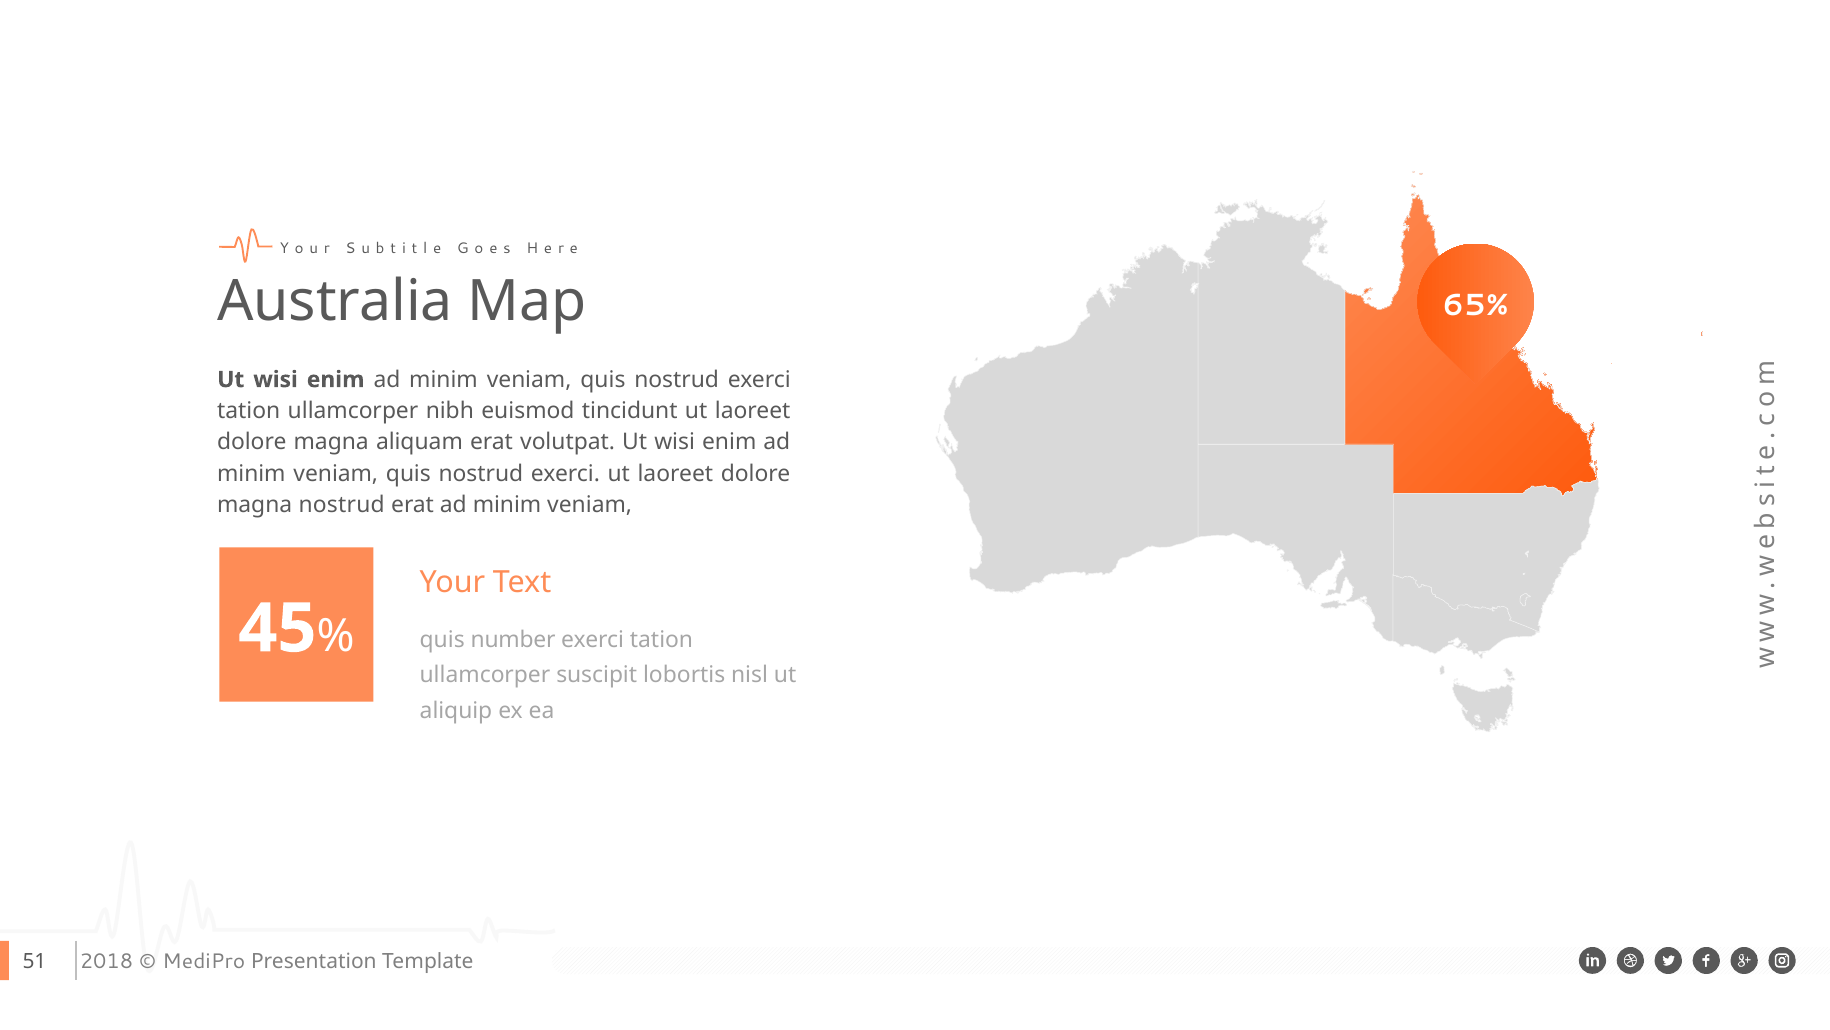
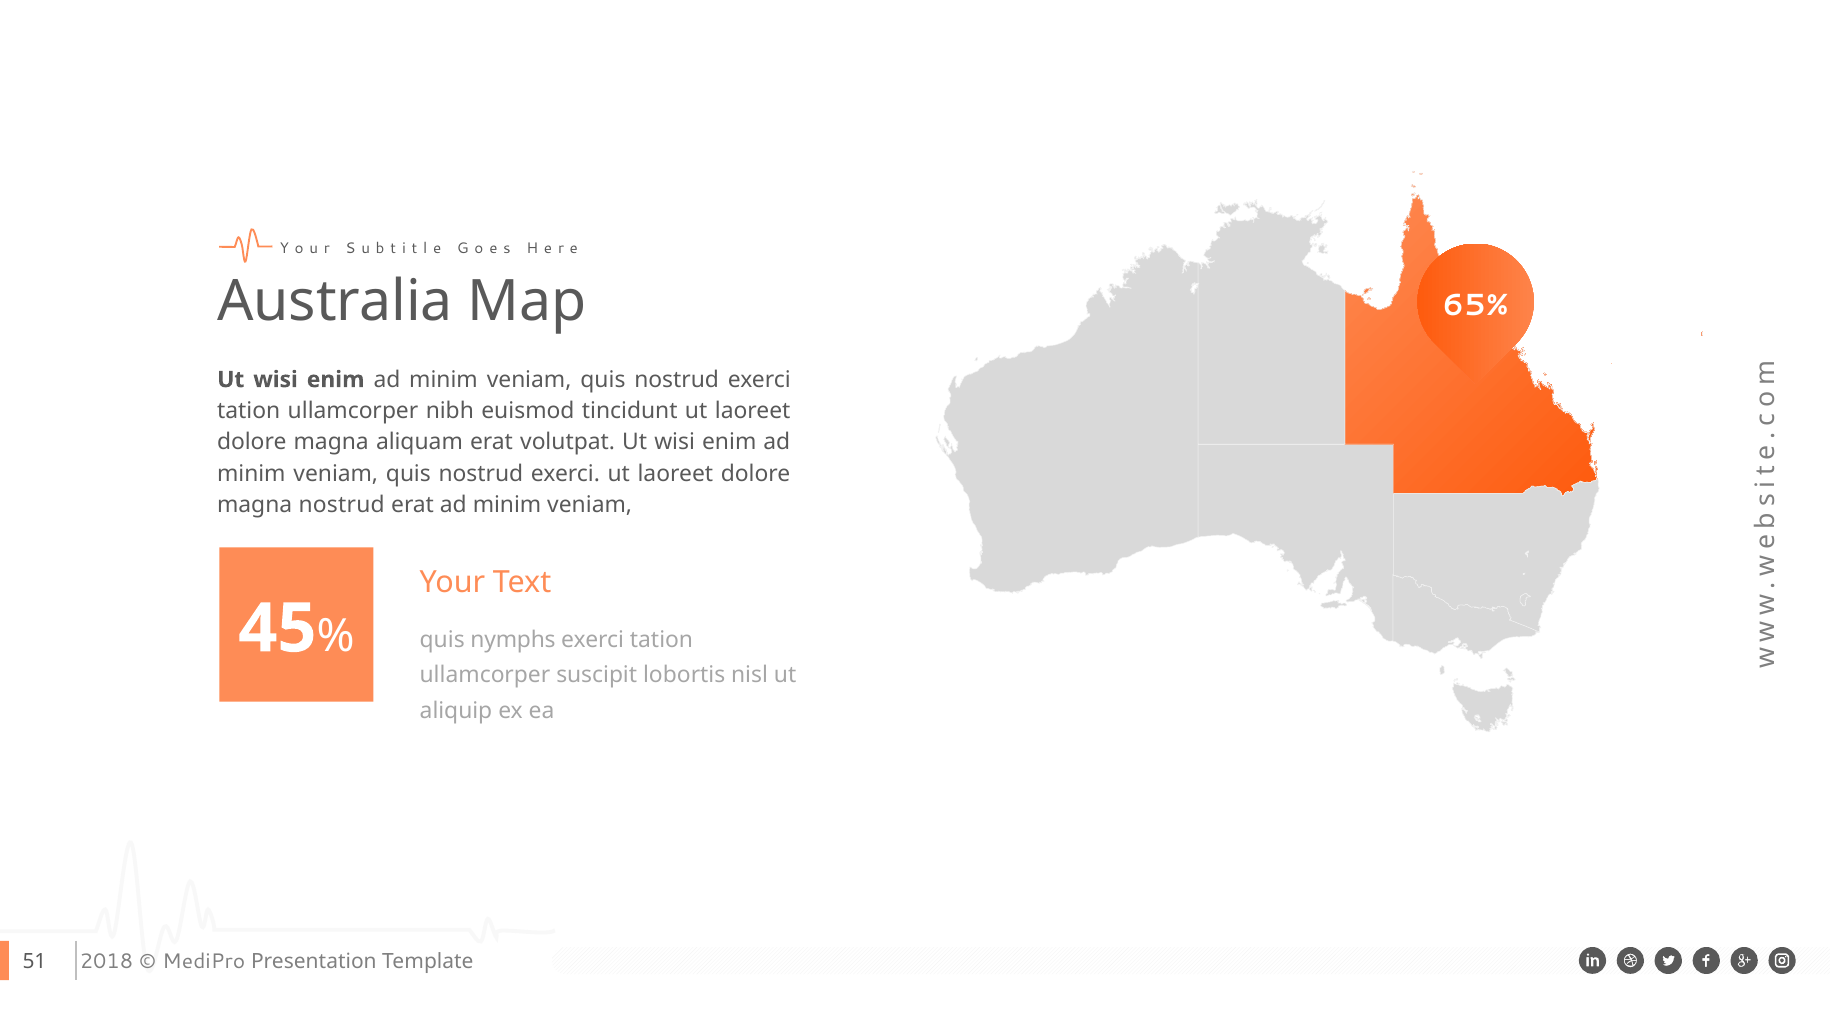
number: number -> nymphs (513, 639)
